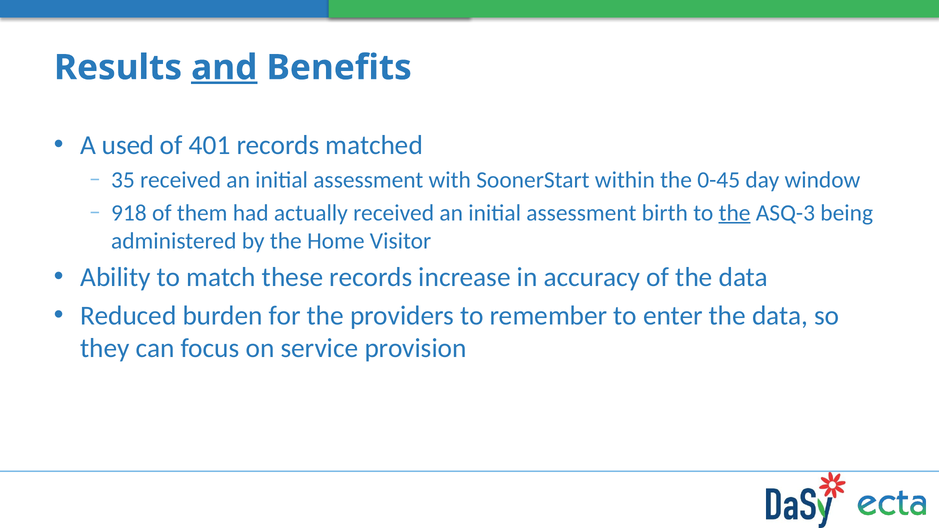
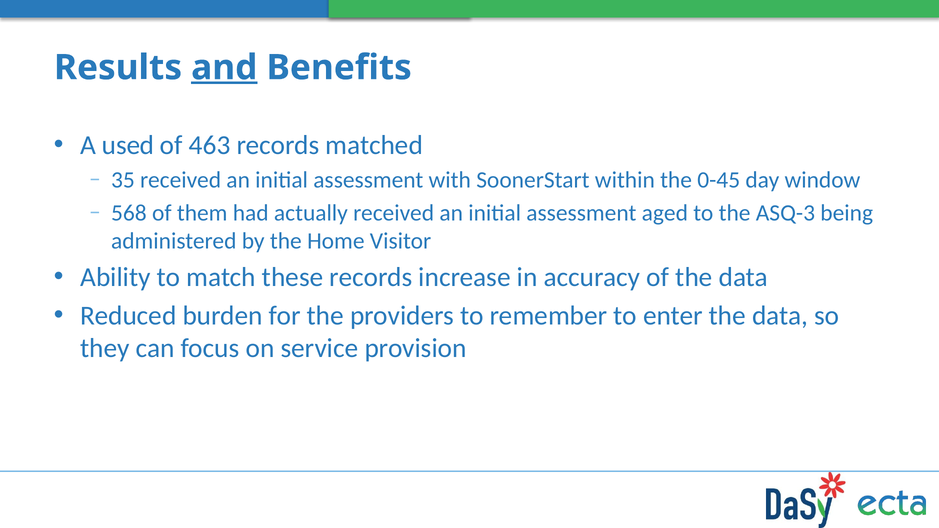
401: 401 -> 463 (210, 145)
918: 918 -> 568 (129, 213)
birth: birth -> aged (665, 213)
the underline: present -> none (735, 213)
